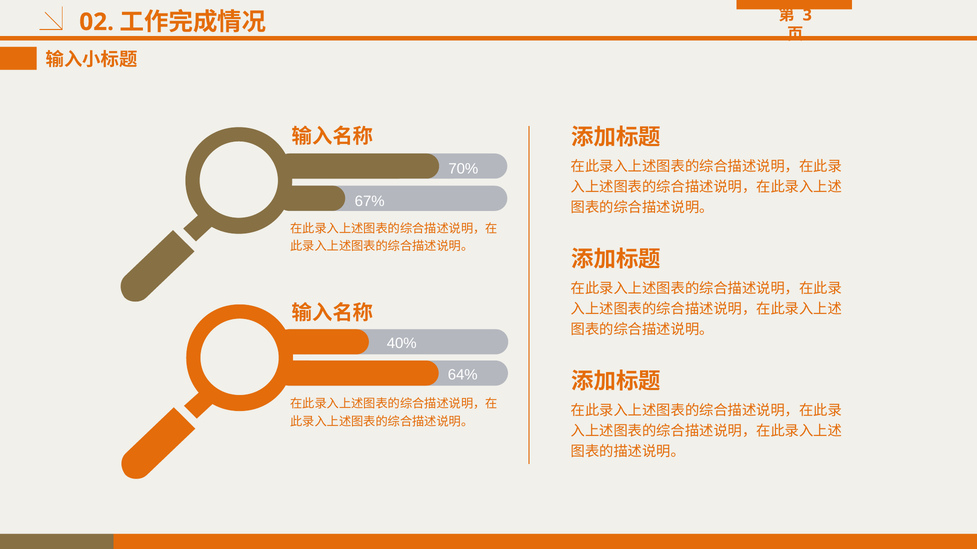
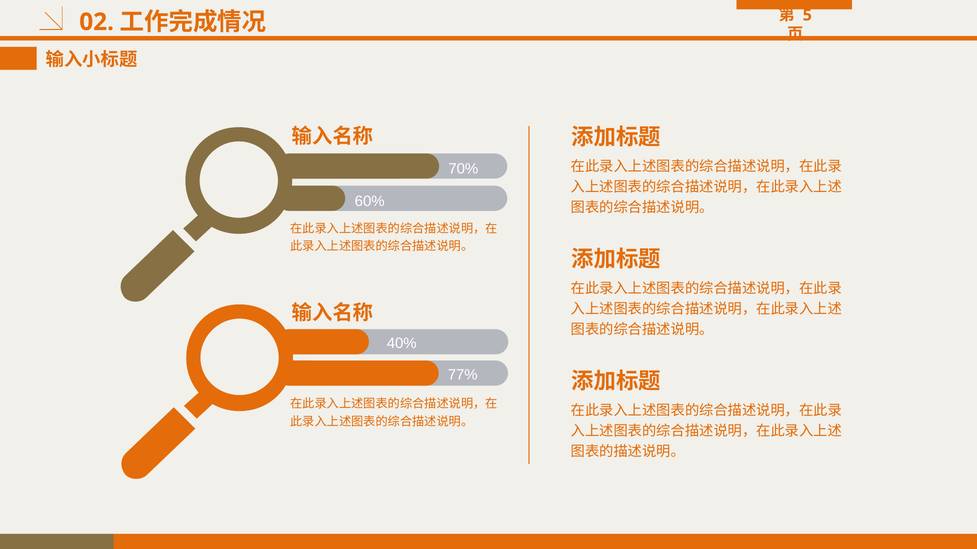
3: 3 -> 5 (807, 15)
67%: 67% -> 60% (370, 202)
64%: 64% -> 77% (463, 375)
